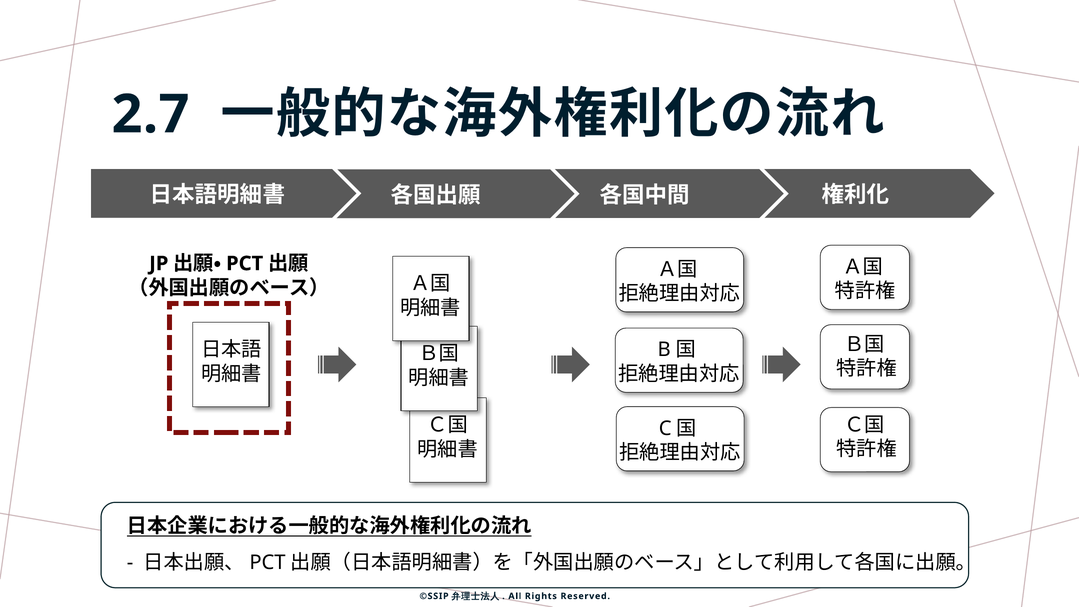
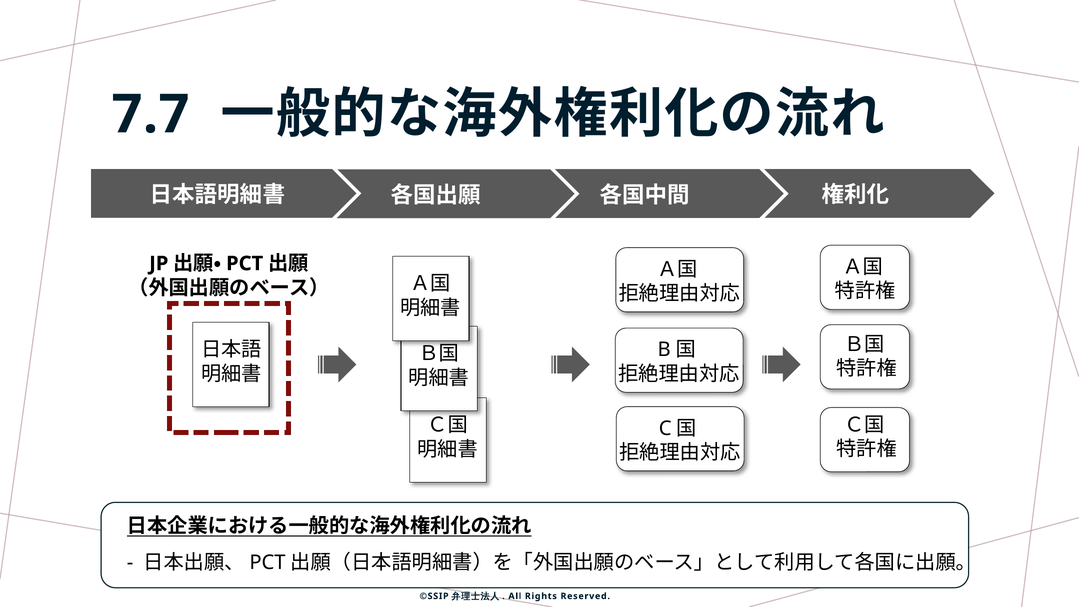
2.7: 2.7 -> 7.7 (151, 115)
